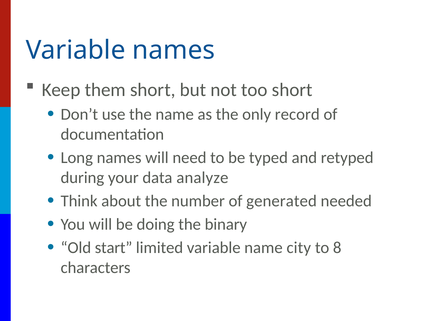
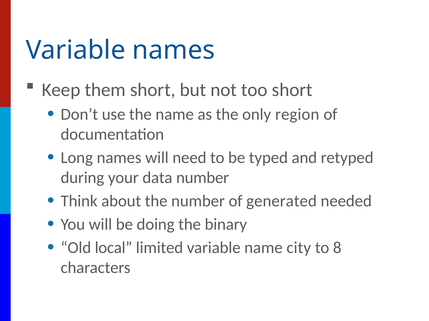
record: record -> region (297, 115)
data analyze: analyze -> number (203, 178)
start: start -> local (114, 248)
